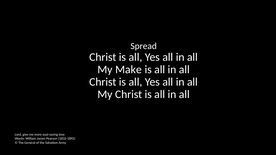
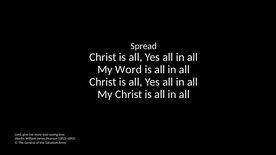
Make: Make -> Word (129, 70)
